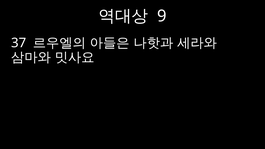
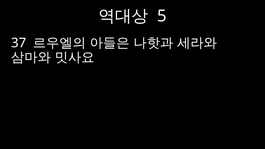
9: 9 -> 5 (162, 16)
